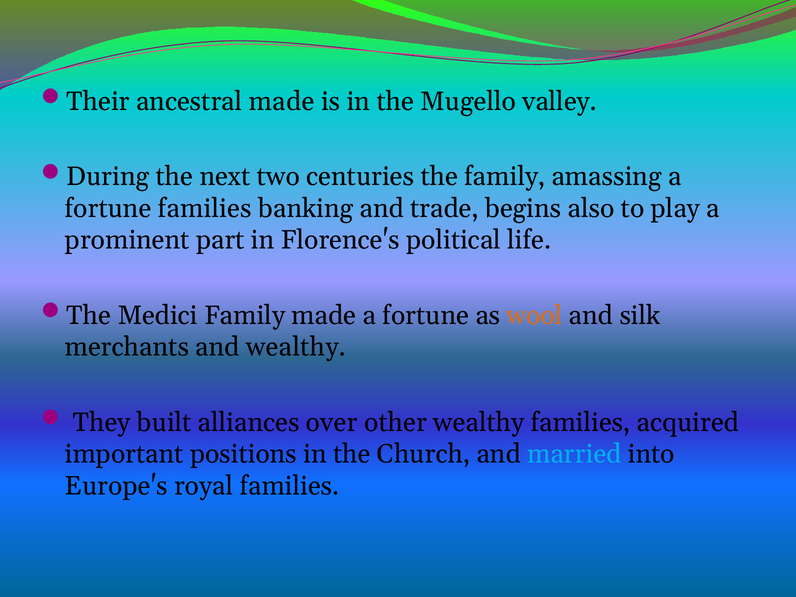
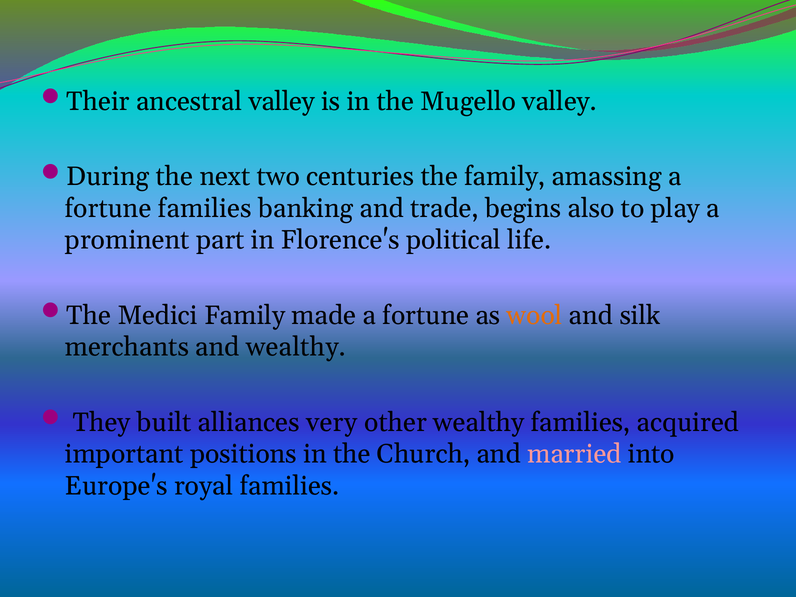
ancestral made: made -> valley (282, 101)
over: over -> very (332, 422)
married colour: light blue -> pink (574, 454)
